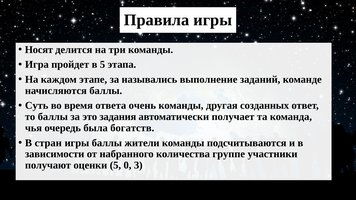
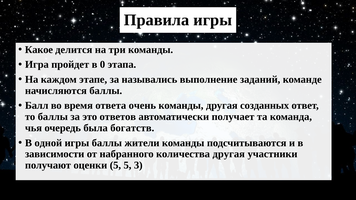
Носят: Носят -> Какое (39, 50)
в 5: 5 -> 0 (103, 65)
Суть: Суть -> Балл (37, 106)
задания: задания -> ответов (118, 117)
стран: стран -> одной (48, 143)
количества группе: группе -> другая (229, 154)
5 0: 0 -> 5 (127, 165)
